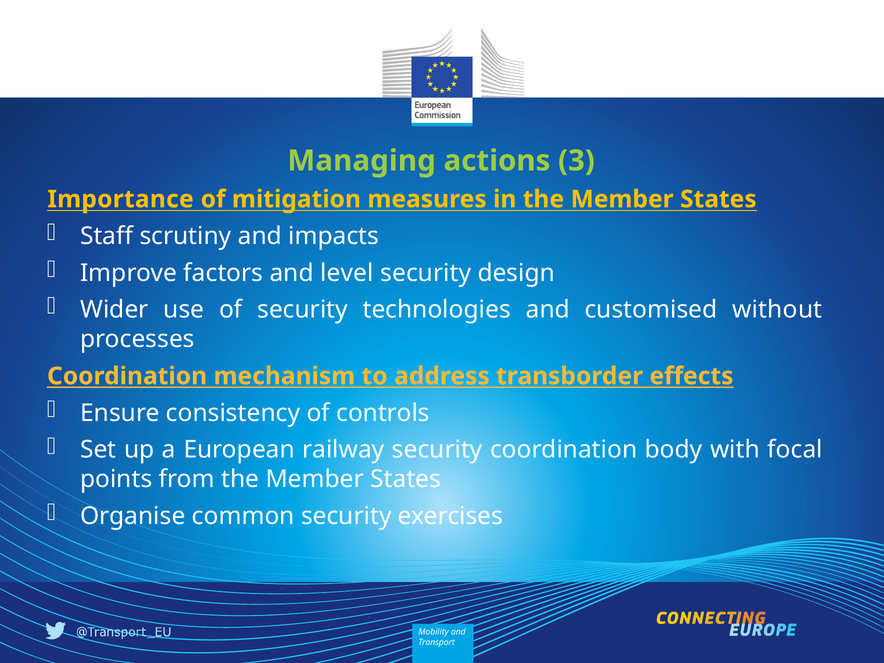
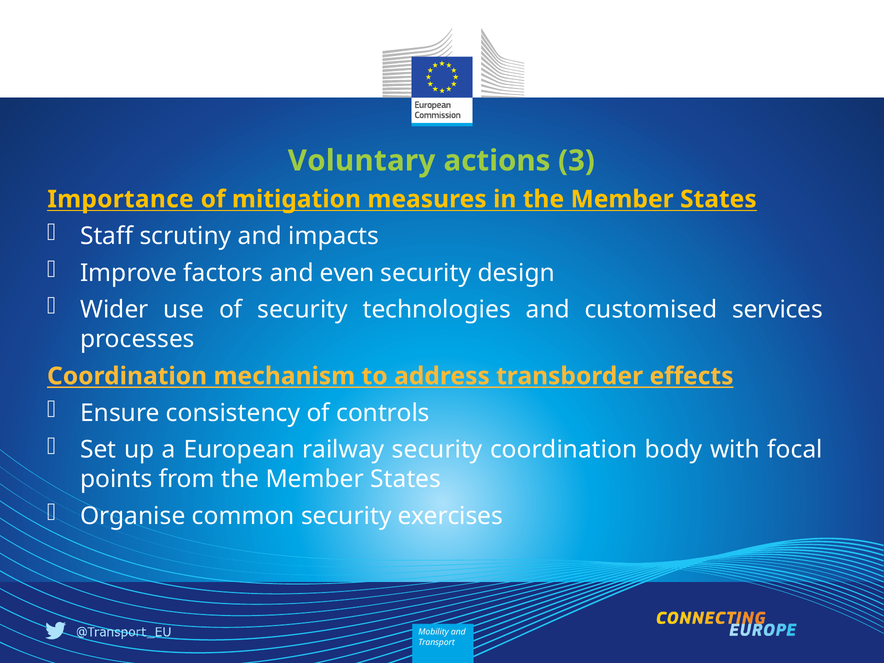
Managing: Managing -> Voluntary (362, 161)
level: level -> even (347, 273)
without: without -> services (777, 310)
